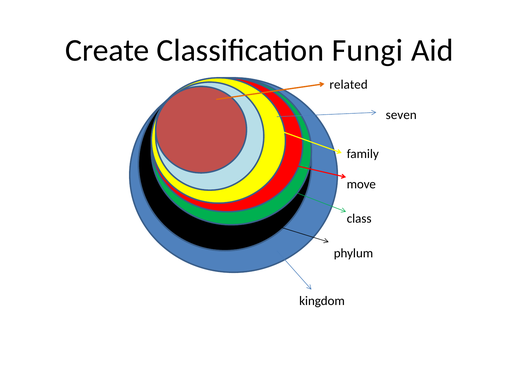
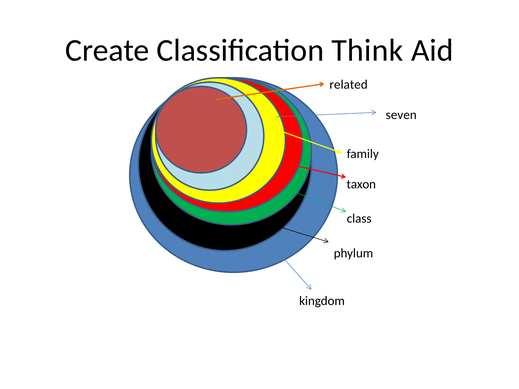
Fungi: Fungi -> Think (367, 50)
move: move -> taxon (361, 184)
